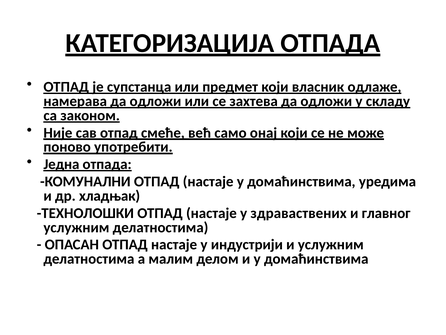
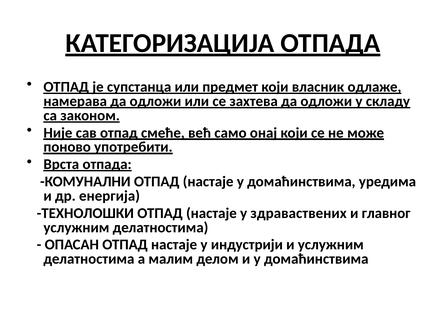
Једна: Једна -> Врста (61, 164)
хладњак: хладњак -> енергија (109, 196)
